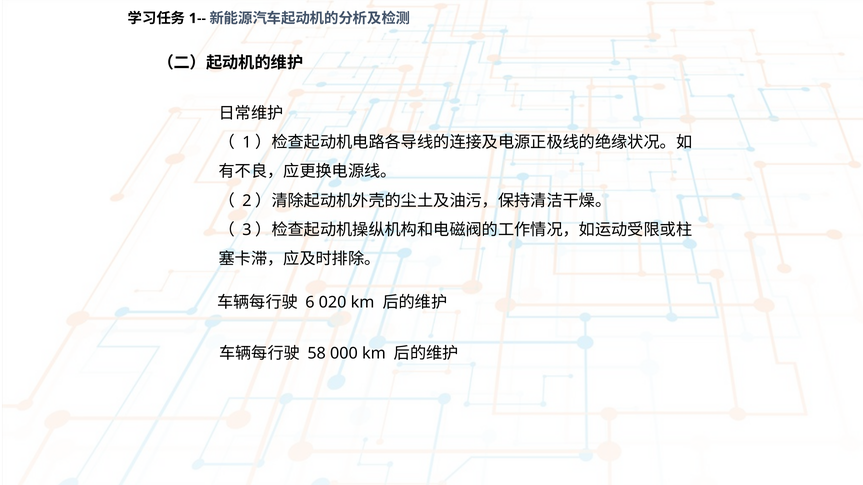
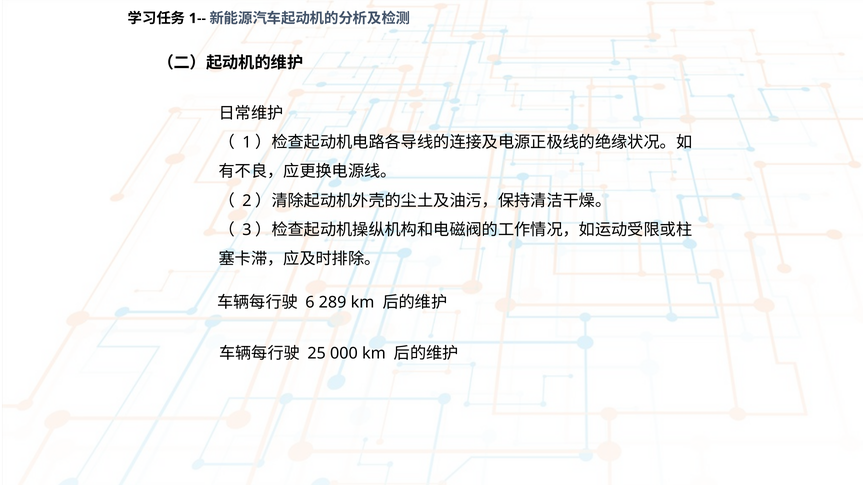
020: 020 -> 289 (333, 303)
58: 58 -> 25 (317, 354)
